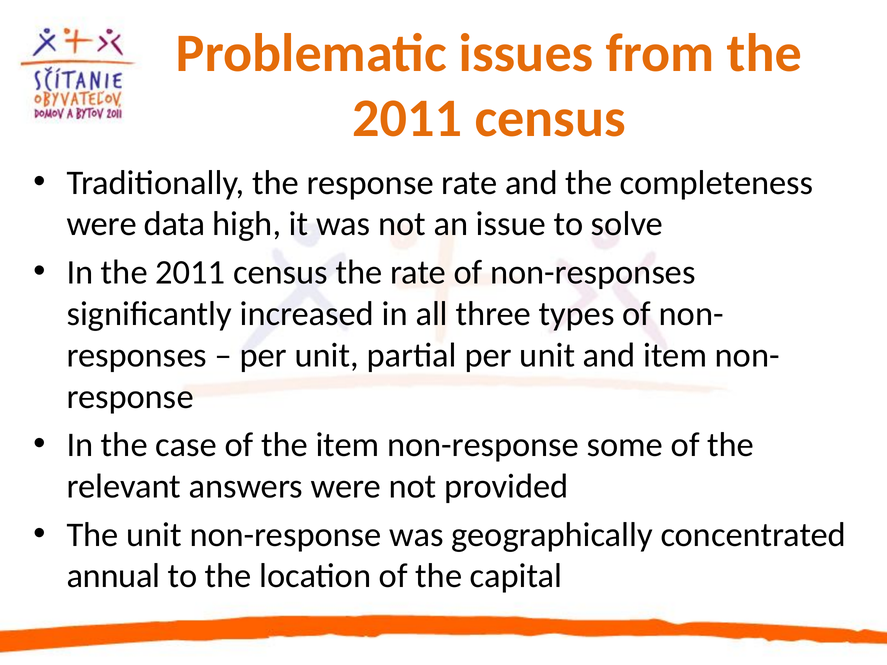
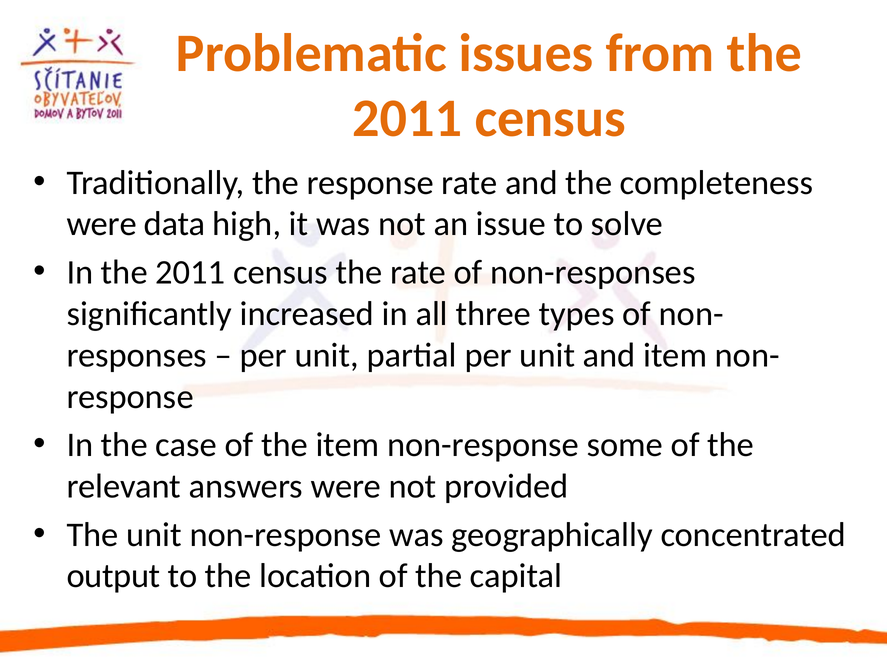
annual: annual -> output (113, 576)
